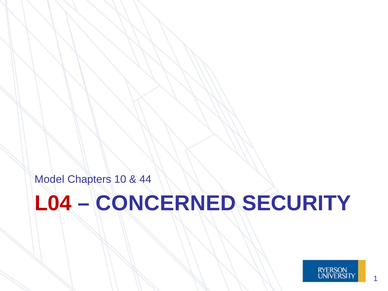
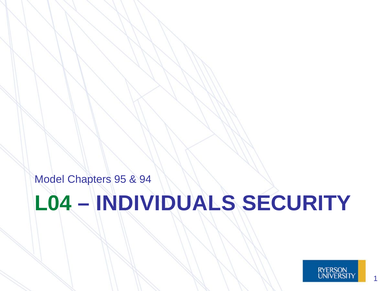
10: 10 -> 95 (120, 179)
44: 44 -> 94 (145, 179)
L04 colour: red -> green (53, 203)
CONCERNED: CONCERNED -> INDIVIDUALS (166, 203)
